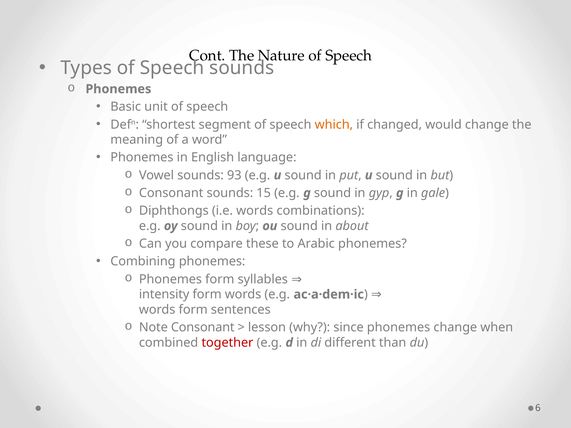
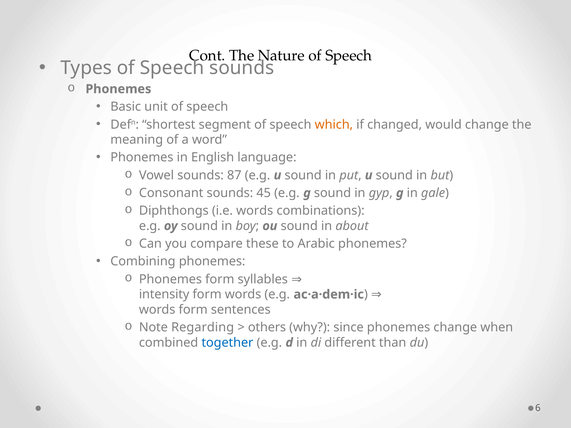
93: 93 -> 87 (234, 175)
15: 15 -> 45 (264, 193)
Note Consonant: Consonant -> Regarding (203, 328)
lesson: lesson -> others (267, 328)
together colour: red -> blue (227, 343)
